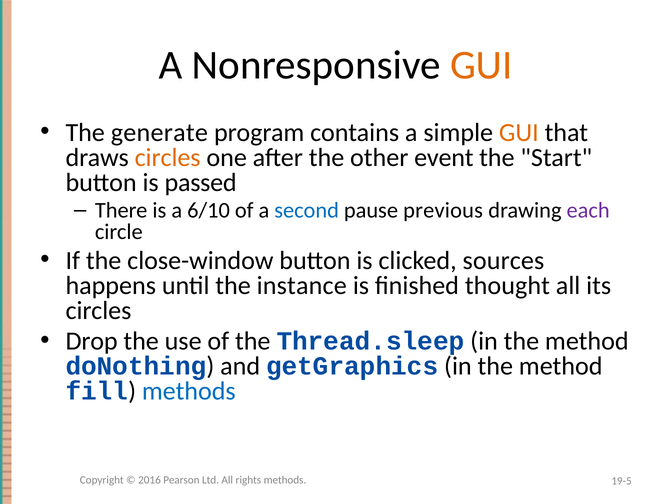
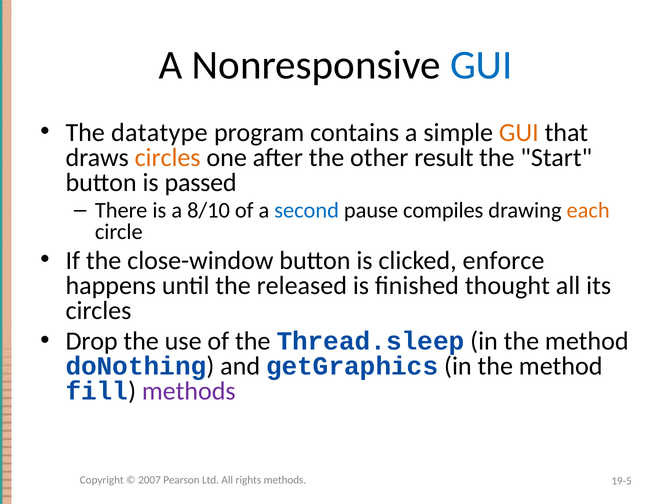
GUI colour: orange -> blue (481, 65)
generate: generate -> datatype (159, 132)
event: event -> result (444, 158)
6/10: 6/10 -> 8/10 (209, 211)
previous: previous -> compiles (443, 211)
each colour: purple -> orange (588, 211)
sources: sources -> enforce (503, 260)
instance: instance -> released (302, 286)
methods colour: blue -> purple (189, 391)
2016: 2016 -> 2007 (149, 480)
